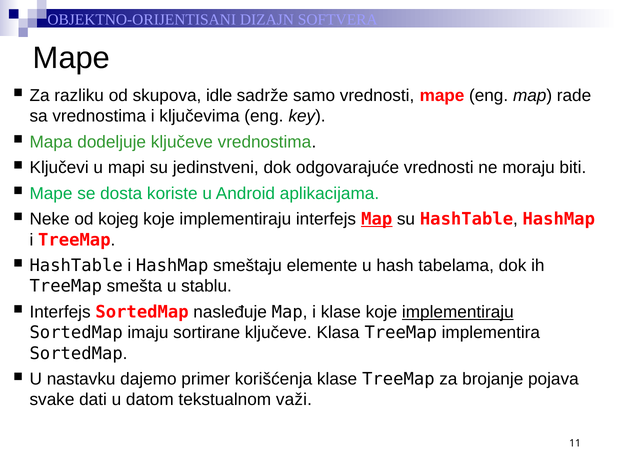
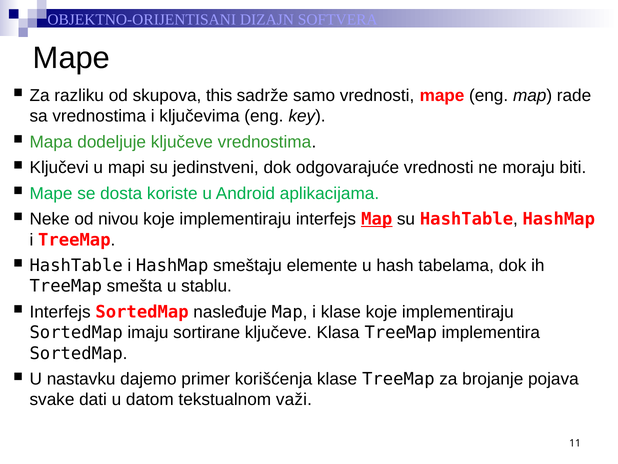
idle: idle -> this (219, 95)
kojeg: kojeg -> nivou (118, 219)
implementiraju underline: present -> none (458, 312)
